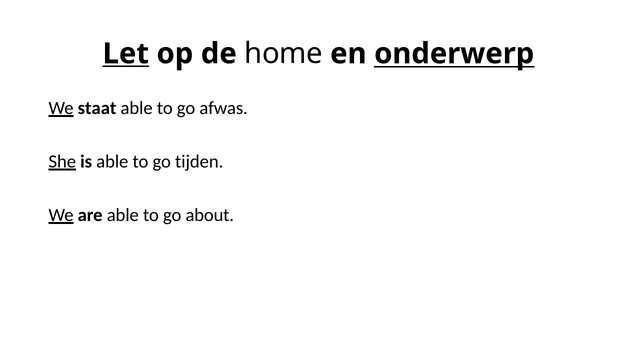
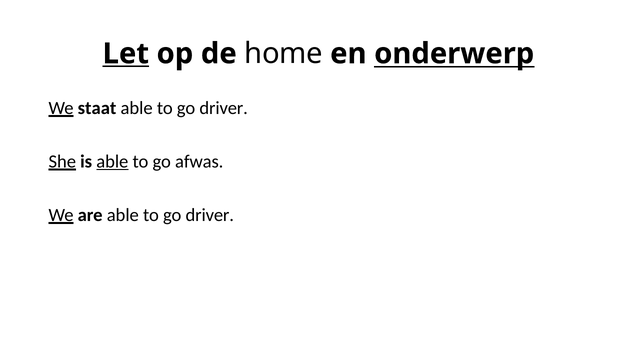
afwas: afwas -> driver (224, 108)
able underline: none -> present (112, 161)
tijden: tijden -> afwas (199, 161)
about: about -> driver (210, 215)
